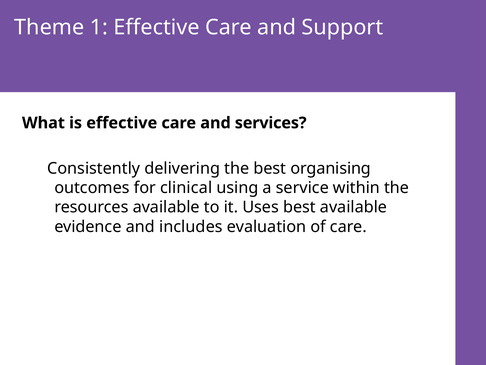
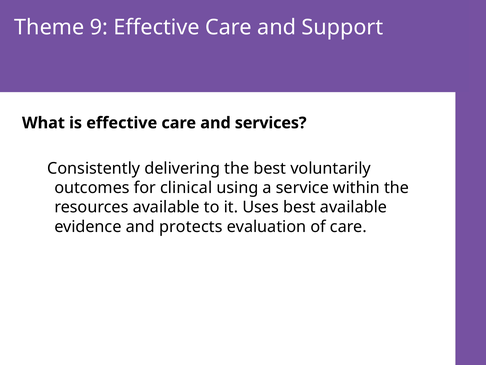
1: 1 -> 9 (99, 27)
organising: organising -> voluntarily (331, 168)
includes: includes -> protects (191, 226)
